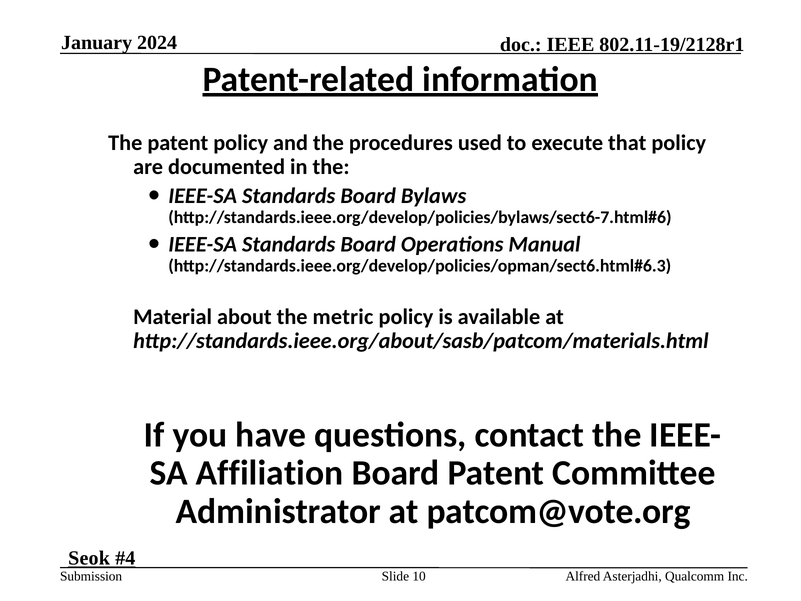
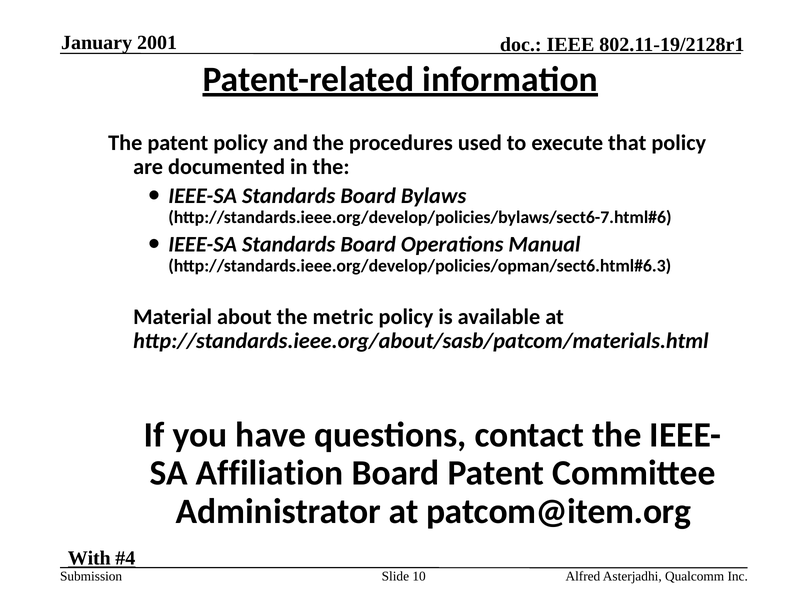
2024: 2024 -> 2001 (157, 42)
patcom@vote.org: patcom@vote.org -> patcom@item.org (559, 512)
Seok: Seok -> With (89, 558)
